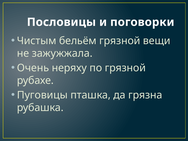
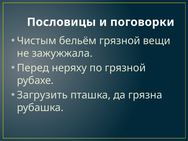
Очень: Очень -> Перед (33, 68)
Пуговицы: Пуговицы -> Загрузить (42, 95)
